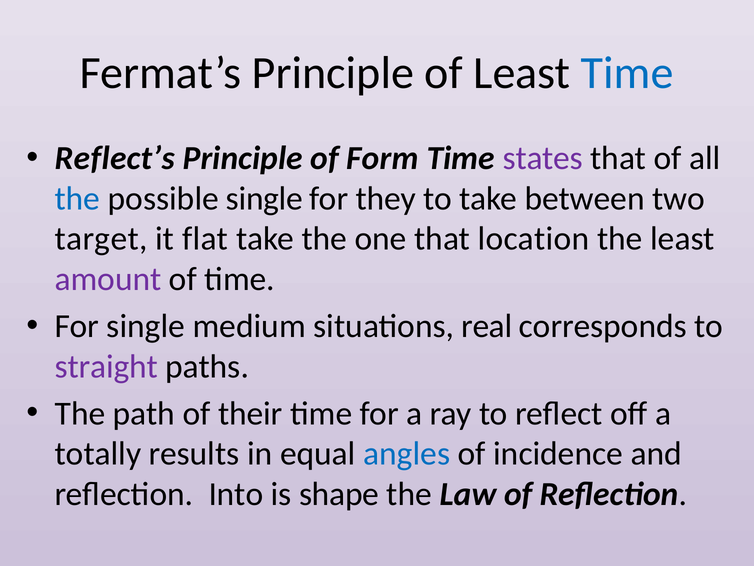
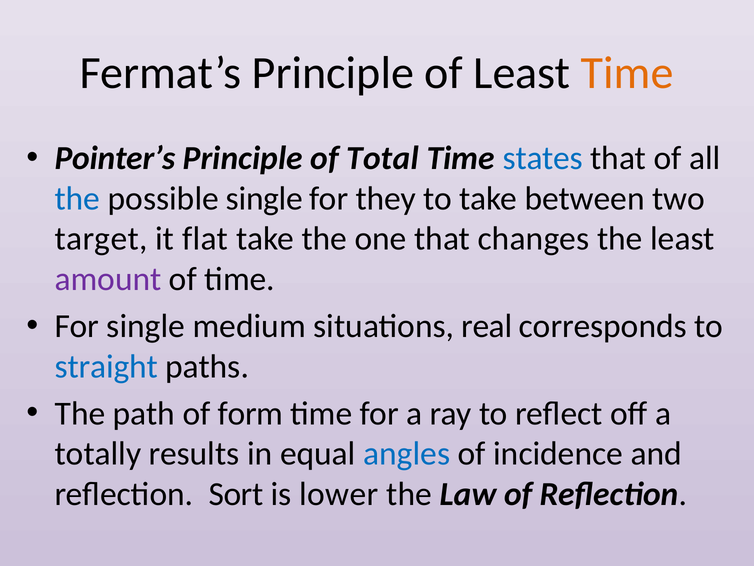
Time colour: blue -> orange (627, 73)
Reflect’s: Reflect’s -> Pointer’s (115, 158)
Form: Form -> Total (383, 158)
states colour: purple -> blue (543, 158)
location: location -> changes (534, 239)
straight colour: purple -> blue (106, 366)
their: their -> form (251, 413)
Into: Into -> Sort (236, 494)
shape: shape -> lower (339, 494)
